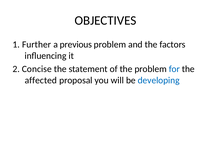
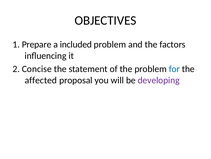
Further: Further -> Prepare (37, 44)
previous: previous -> included (76, 44)
developing colour: blue -> purple (159, 80)
